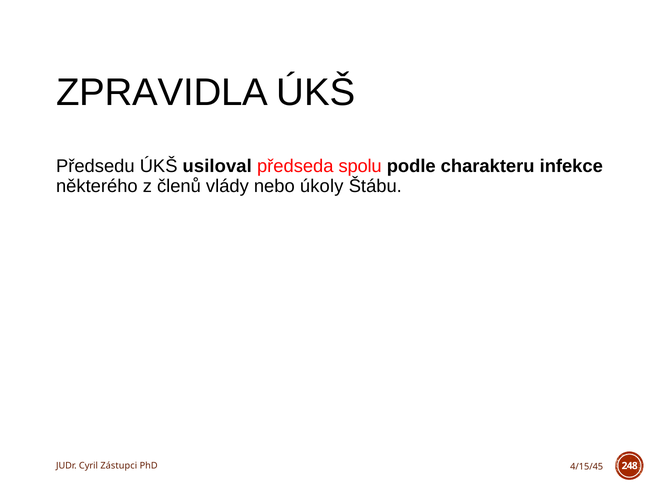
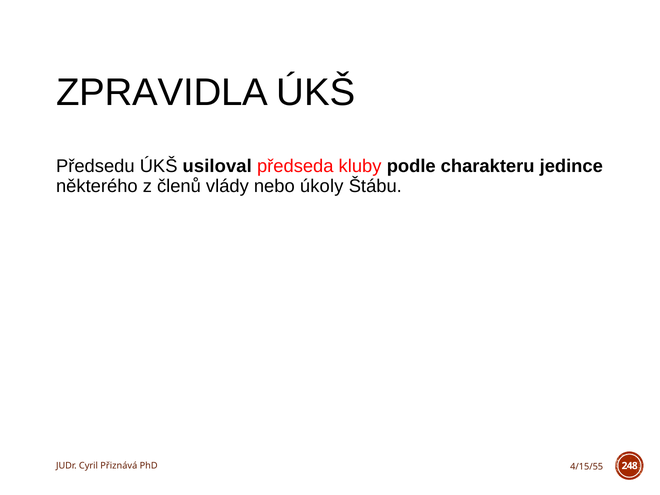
spolu: spolu -> kluby (360, 166)
infekce: infekce -> jedince (571, 166)
Zástupci: Zástupci -> Přiznává (119, 466)
4/15/45: 4/15/45 -> 4/15/55 (587, 467)
